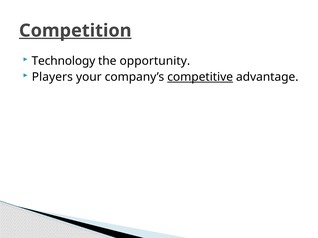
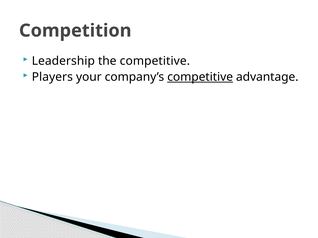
Competition underline: present -> none (75, 31)
Technology: Technology -> Leadership (63, 61)
the opportunity: opportunity -> competitive (155, 61)
